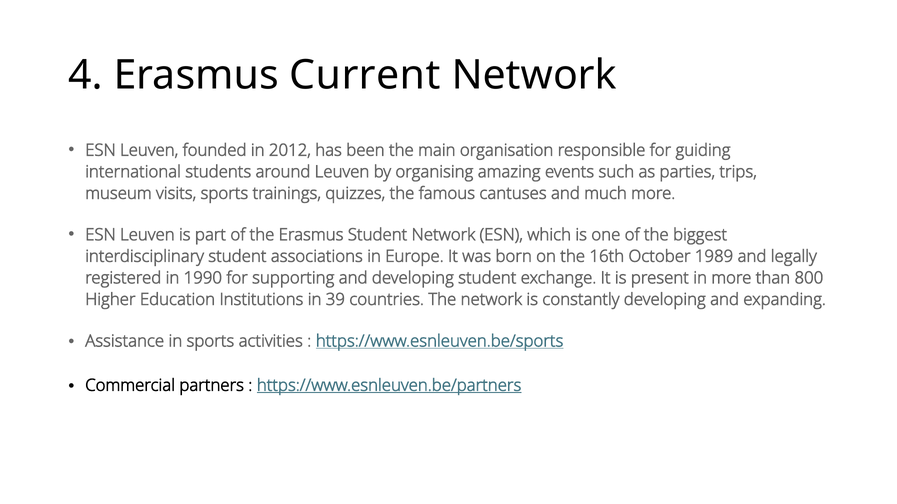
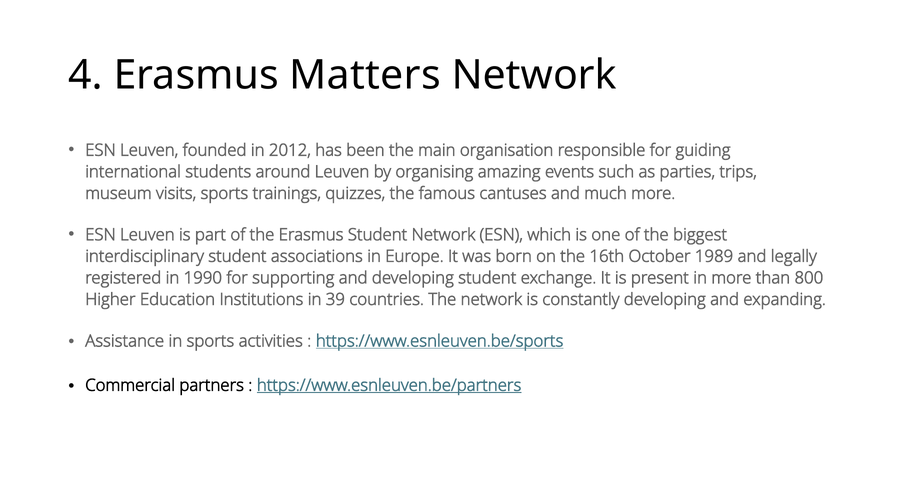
Current: Current -> Matters (365, 75)
